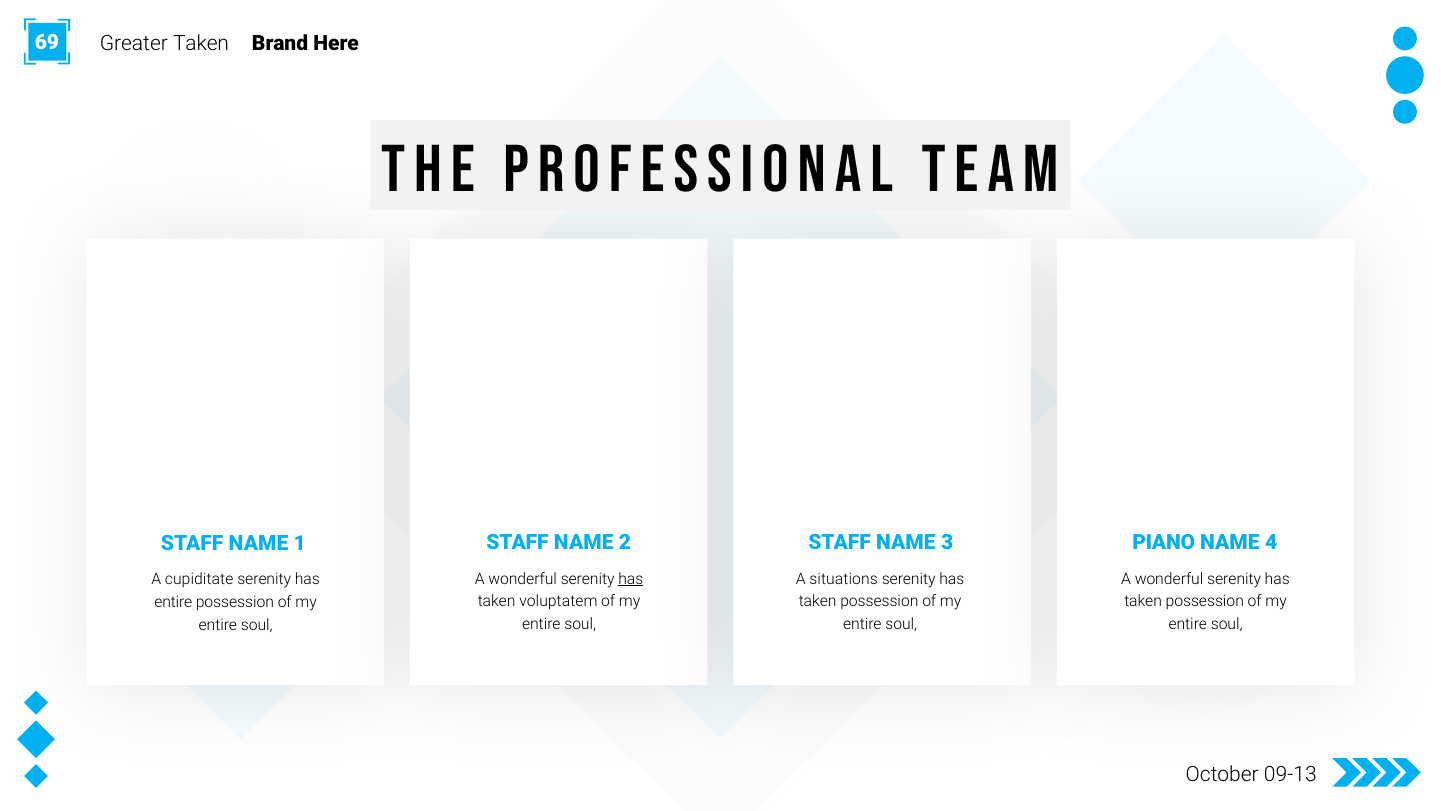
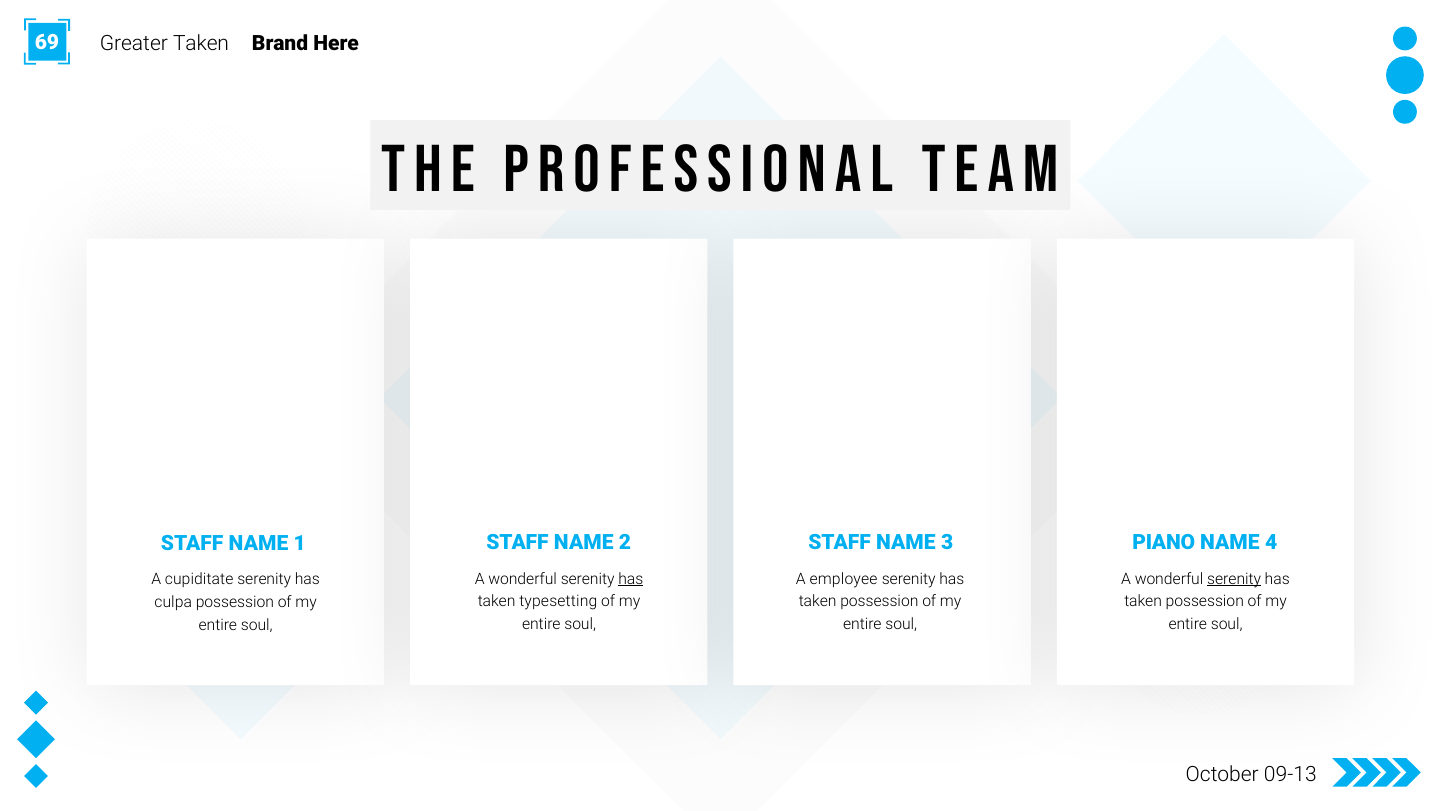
situations: situations -> employee (844, 579)
serenity underline: none -> present (1234, 579)
voluptatem: voluptatem -> typesetting (558, 601)
entire: entire -> culpa (173, 602)
